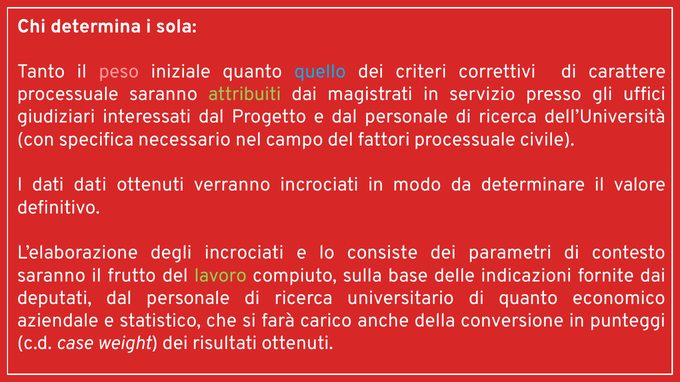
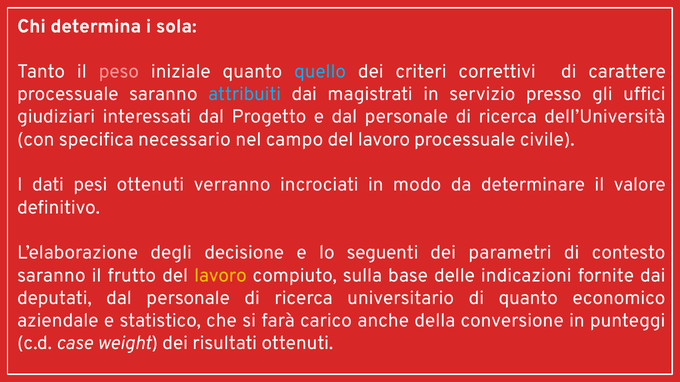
attribuiti colour: light green -> light blue (245, 94)
campo del fattori: fattori -> lavoro (384, 140)
dati dati: dati -> pesi (90, 185)
degli incrociati: incrociati -> decisione (244, 253)
consiste: consiste -> seguenti (383, 253)
lavoro colour: light green -> yellow (220, 276)
